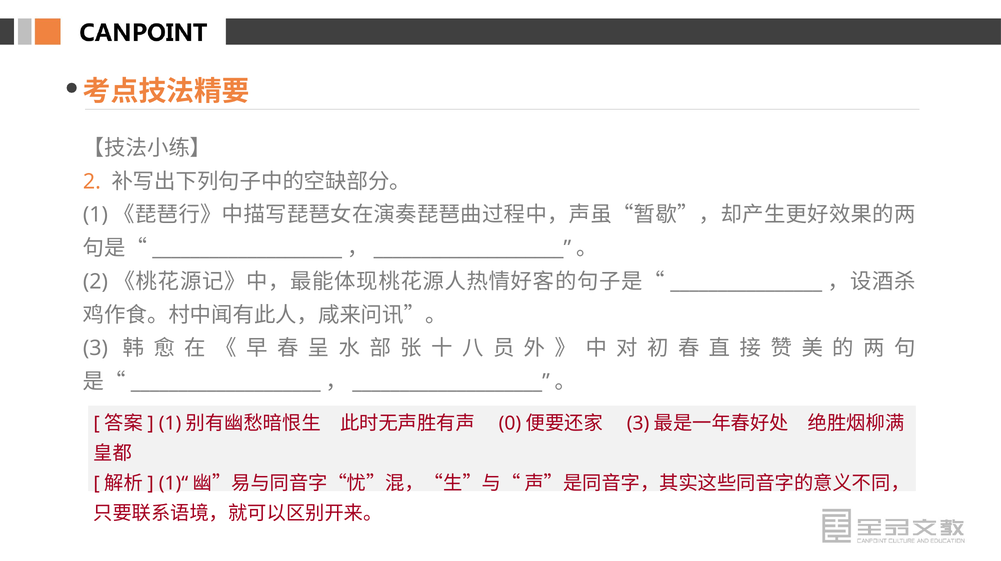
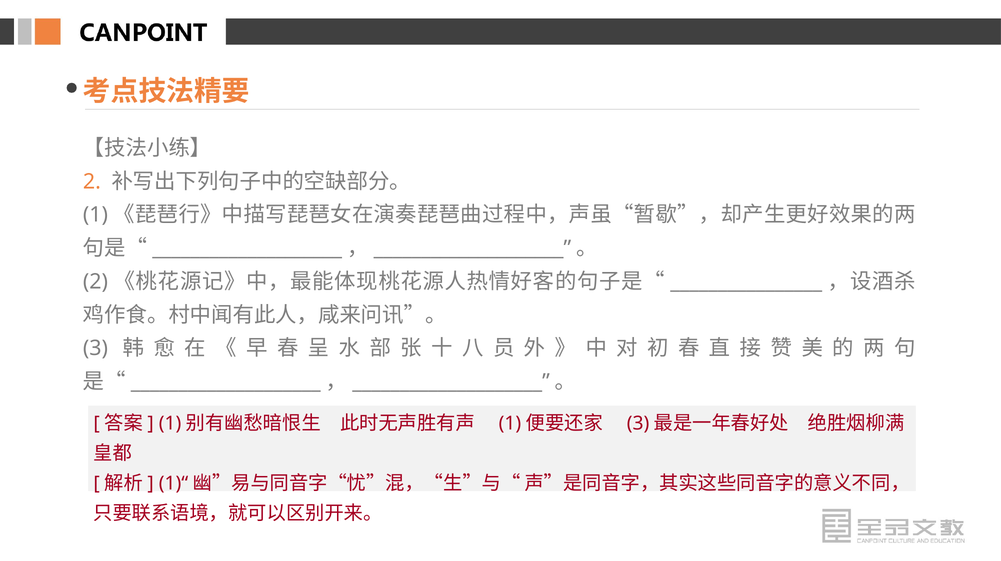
0: 0 -> 1 (510, 424)
